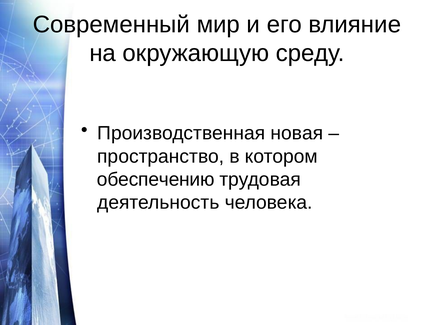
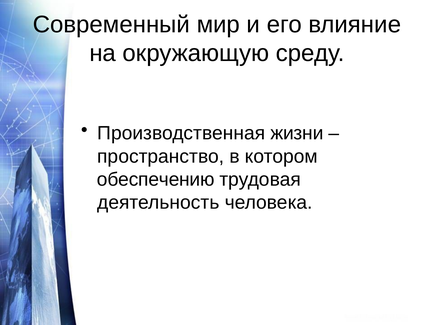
новая: новая -> жизни (297, 133)
